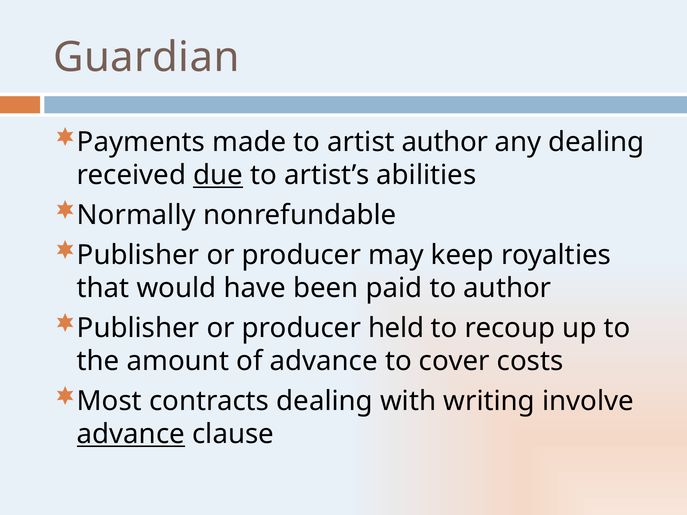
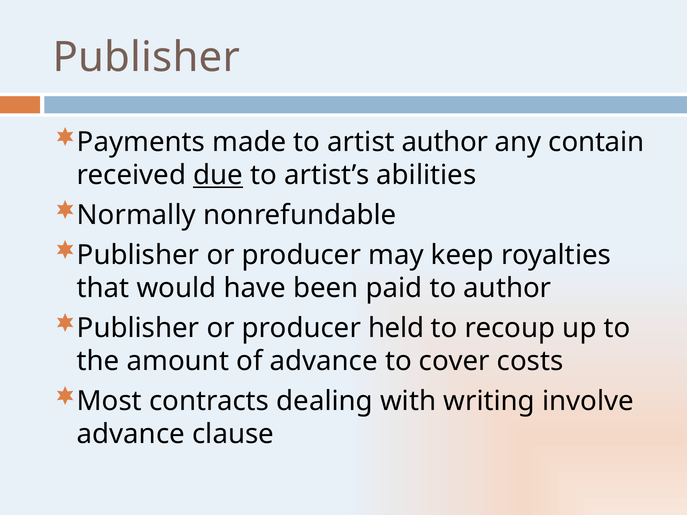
Guardian: Guardian -> Publisher (146, 57)
any dealing: dealing -> contain (596, 142)
advance underline: present -> none (131, 435)
